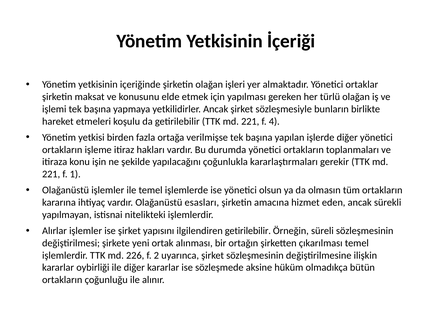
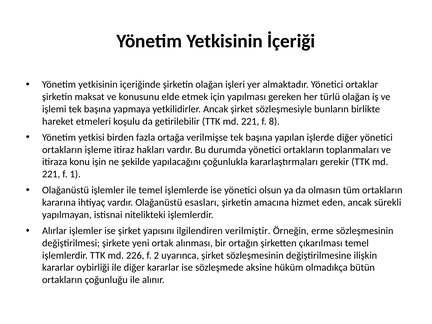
4: 4 -> 8 (274, 121)
ilgilendiren getirilebilir: getirilebilir -> verilmiştir (248, 231)
süreli: süreli -> erme (322, 231)
